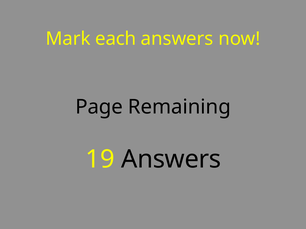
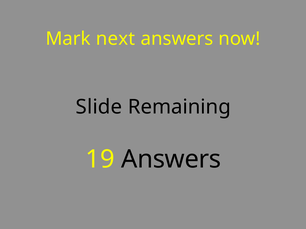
each: each -> next (116, 39)
Page: Page -> Slide (99, 107)
